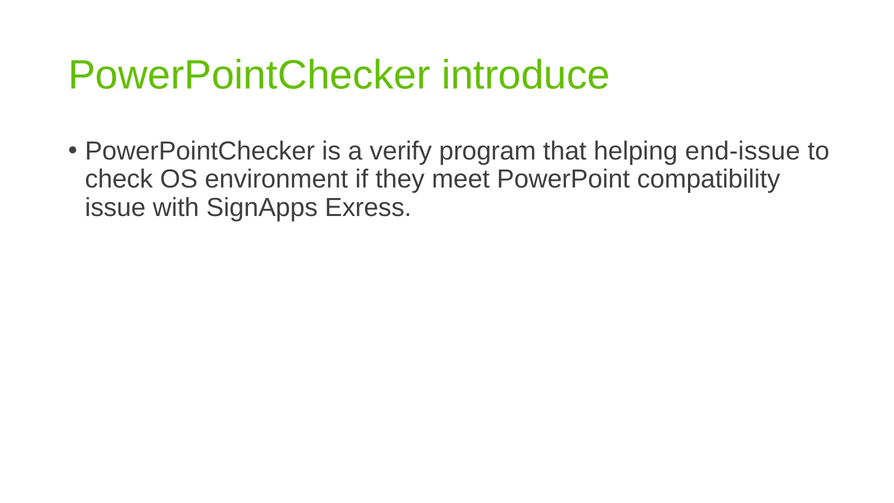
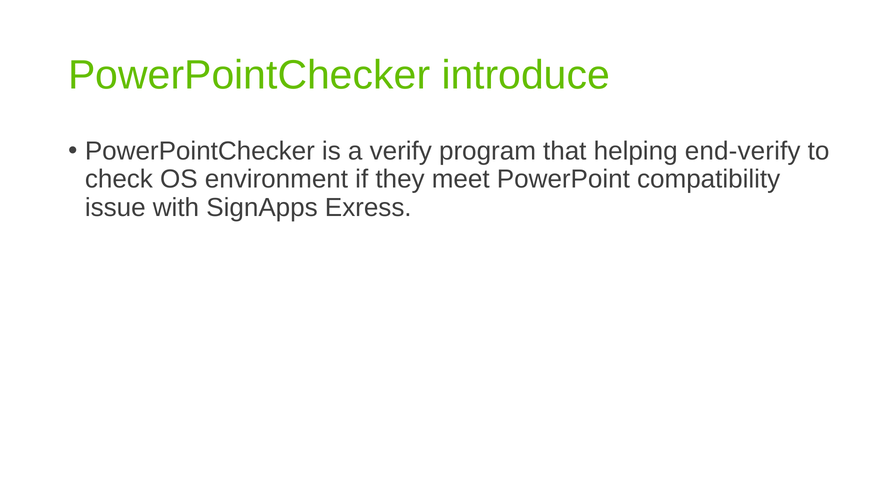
end-issue: end-issue -> end-verify (743, 151)
